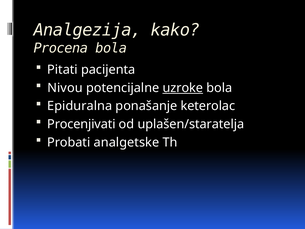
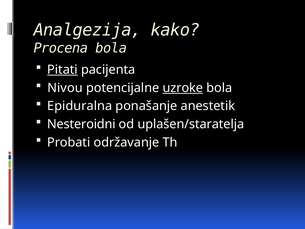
Pitati underline: none -> present (62, 69)
keterolac: keterolac -> anestetik (208, 106)
Procenjivati: Procenjivati -> Nesteroidni (81, 124)
analgetske: analgetske -> održavanje (126, 142)
